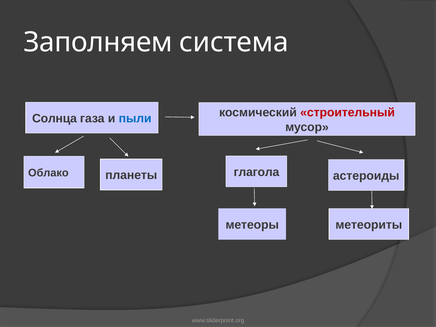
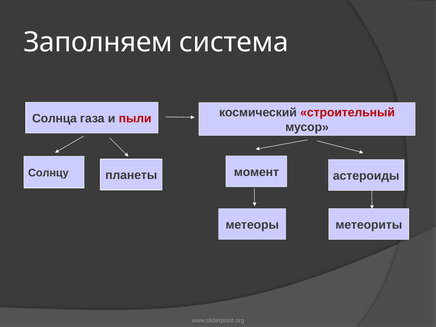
пыли colour: blue -> red (135, 119)
Облако: Облако -> Солнцу (48, 173)
глагола: глагола -> момент (256, 172)
